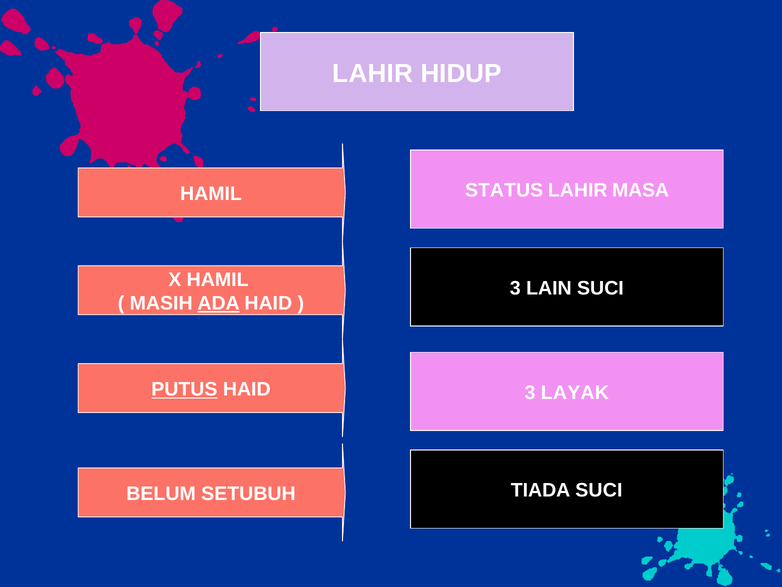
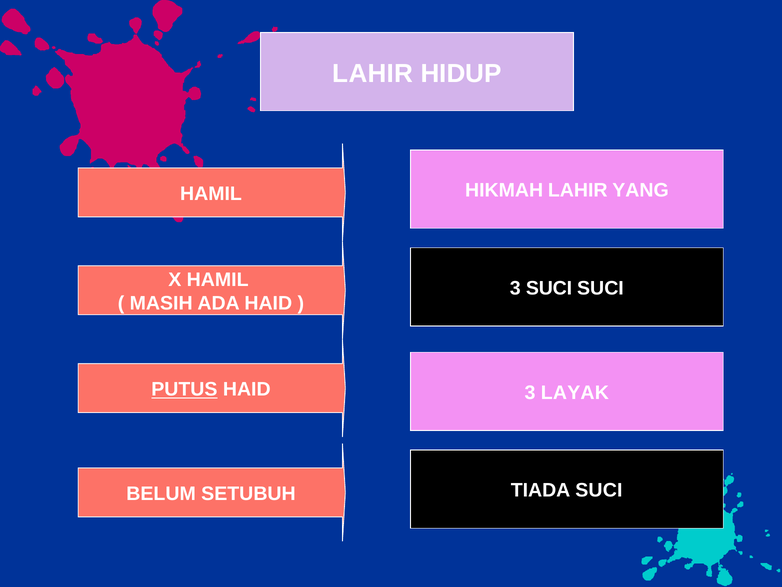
STATUS: STATUS -> HIKMAH (504, 190)
MASA: MASA -> YANG (640, 190)
3 LAIN: LAIN -> SUCI (549, 288)
ADA underline: present -> none (219, 303)
